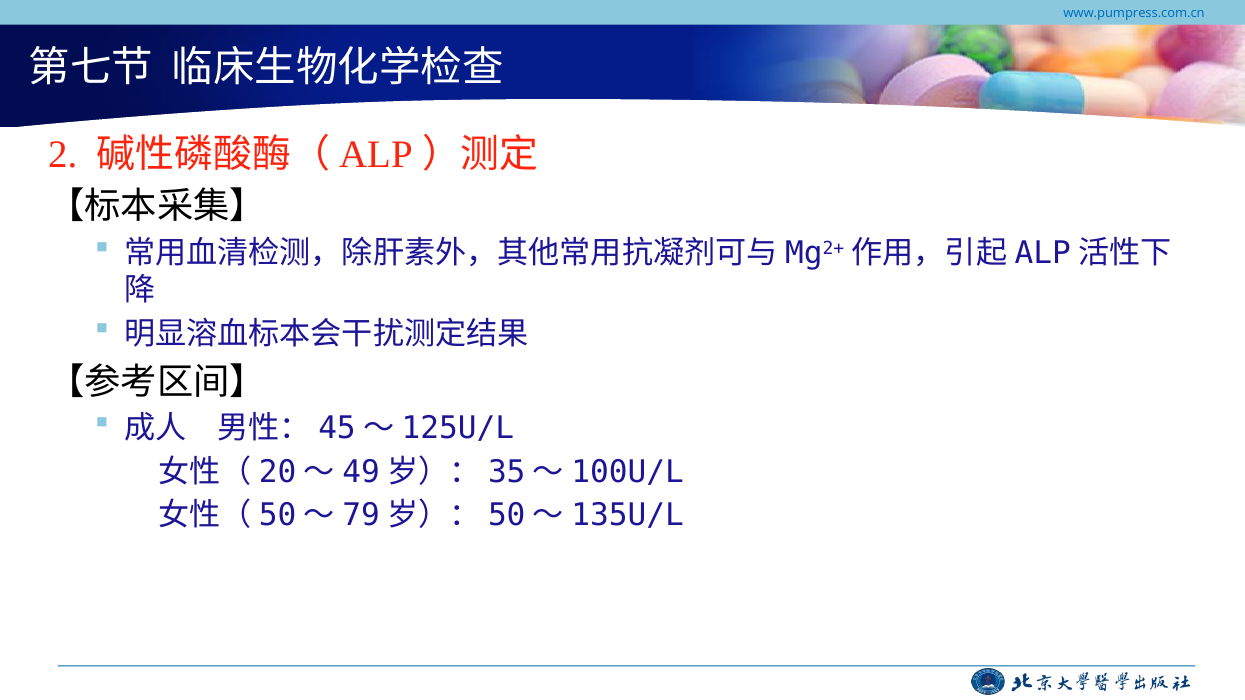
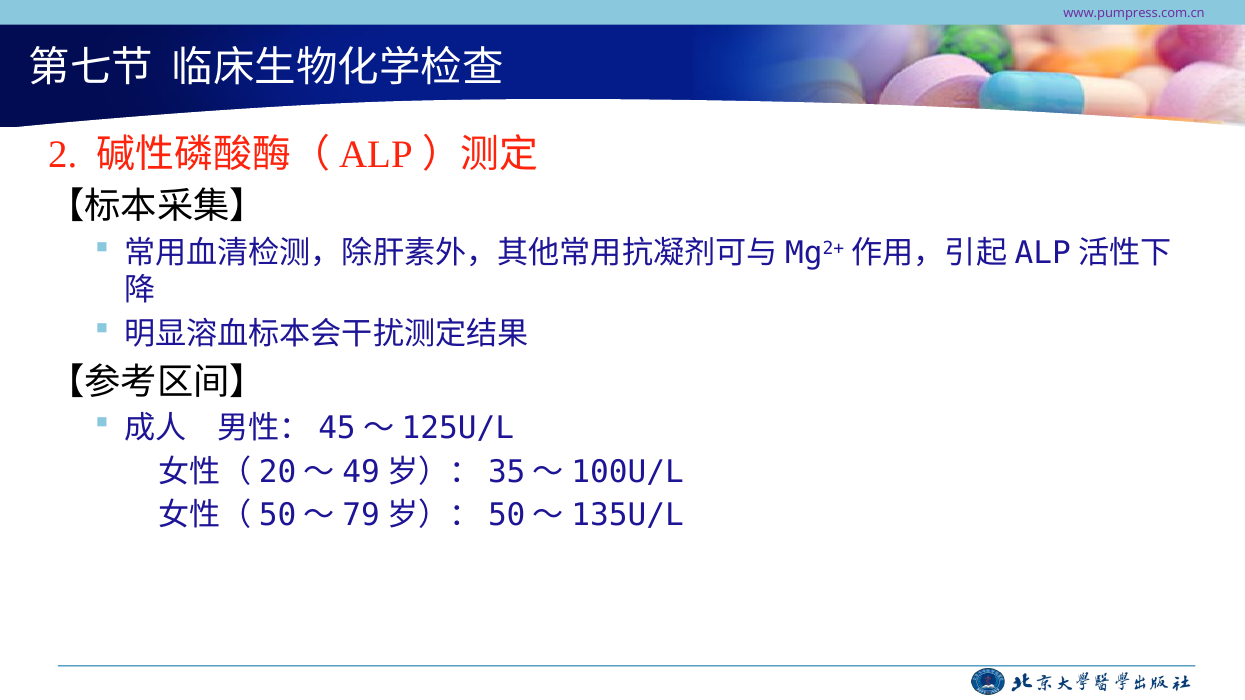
www.pumpress.com.cn colour: blue -> purple (1134, 13)
